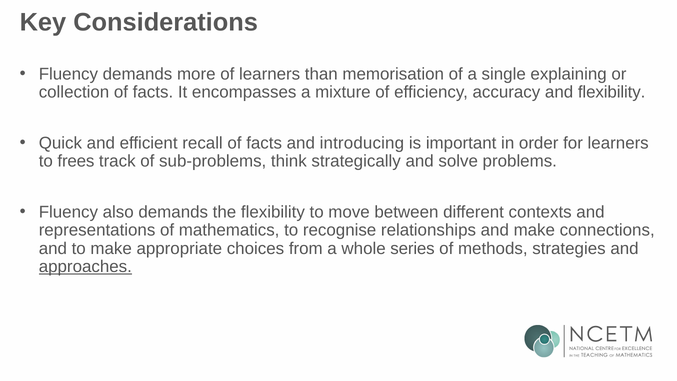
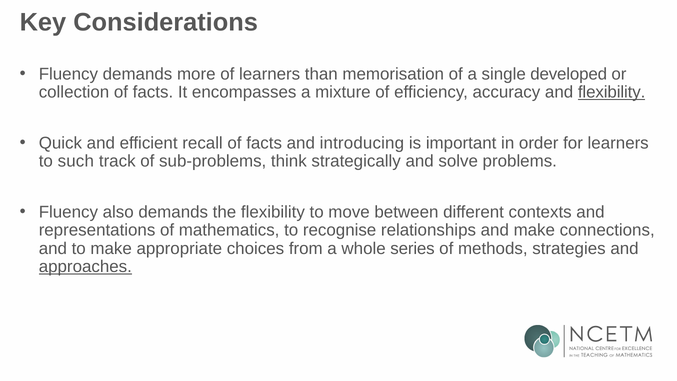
explaining: explaining -> developed (569, 74)
flexibility underline: none -> present (612, 92)
frees: frees -> such (76, 161)
